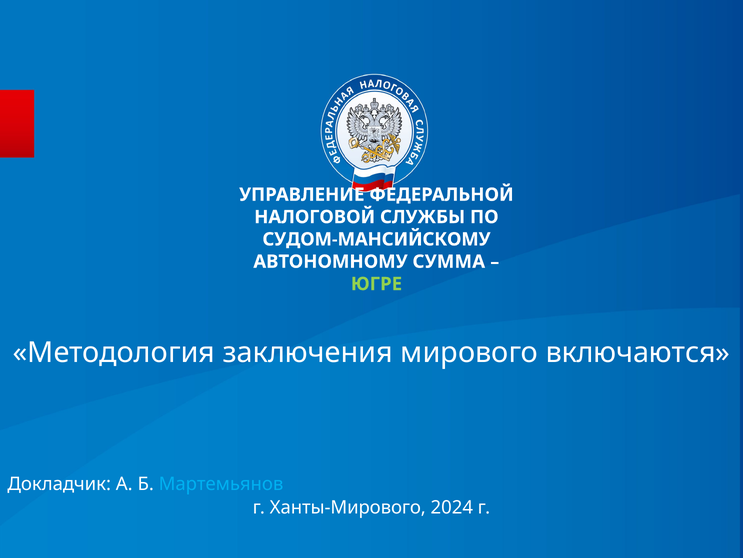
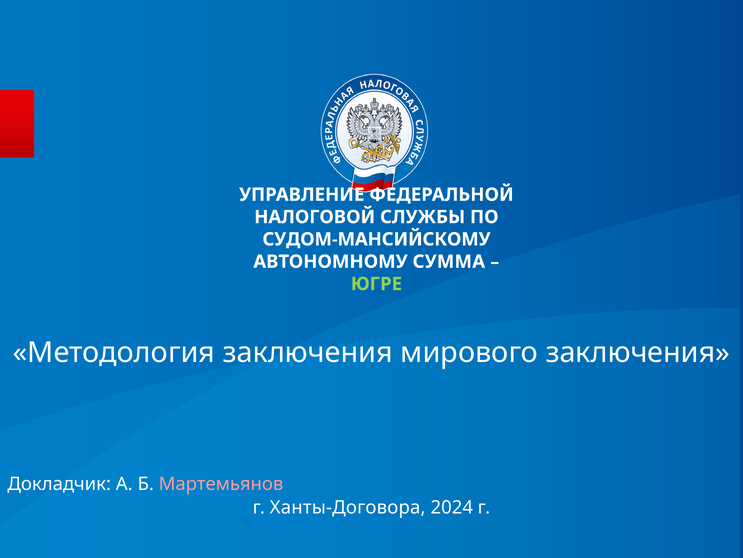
мирового включаются: включаются -> заключения (638, 352)
Мартемьянов colour: light blue -> pink (221, 483)
Ханты-Мирового: Ханты-Мирового -> Ханты-Договора (348, 507)
